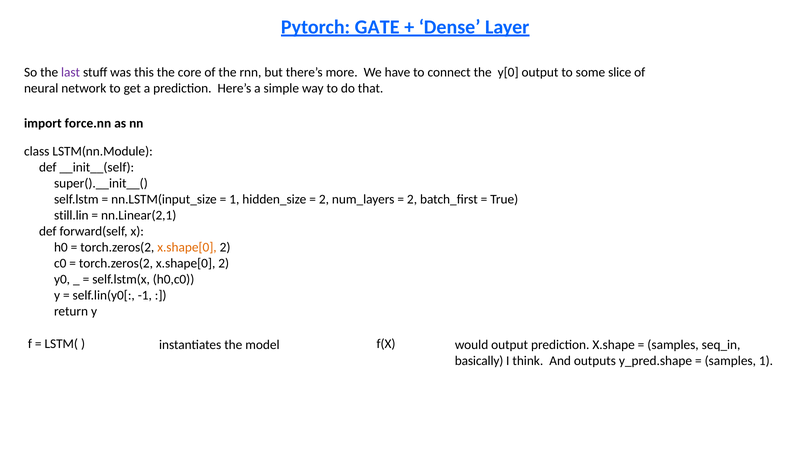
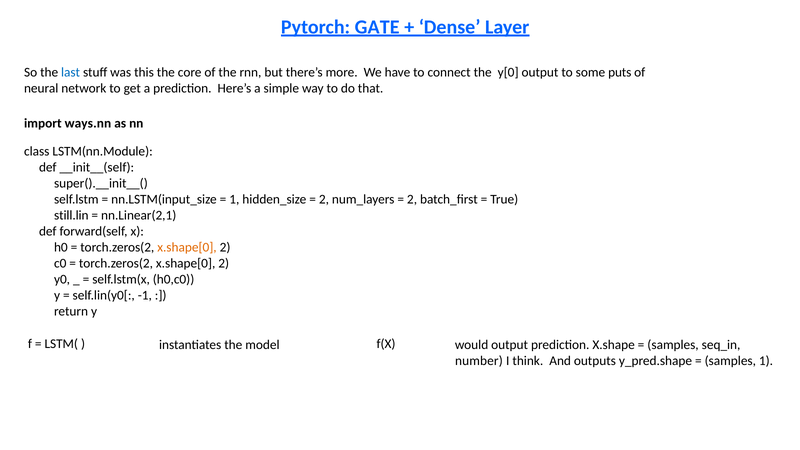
last colour: purple -> blue (71, 72)
slice: slice -> puts (620, 72)
force.nn: force.nn -> ways.nn (88, 123)
basically: basically -> number (479, 361)
